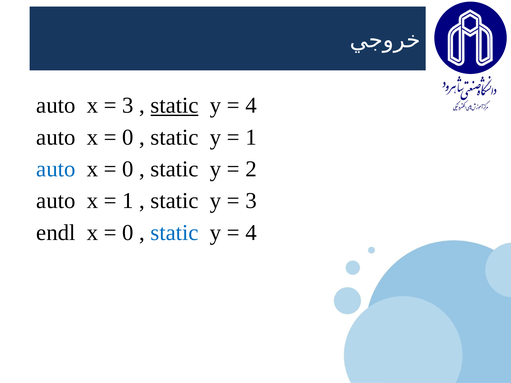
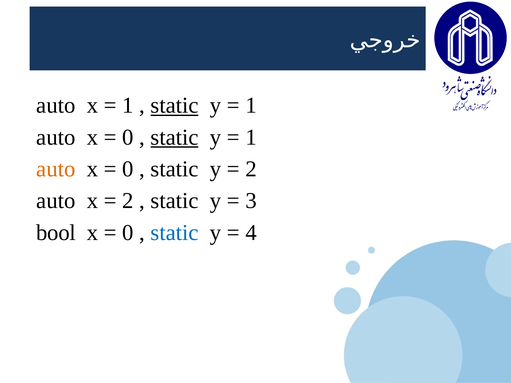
3: 3 -> 1 (128, 106)
4: 4 -> 1 (251, 106)
static underline: none -> present (175, 137)
auto colour: blue -> orange (56, 169)
1: 1 -> 2 (128, 201)
endl: endl -> bool (56, 233)
